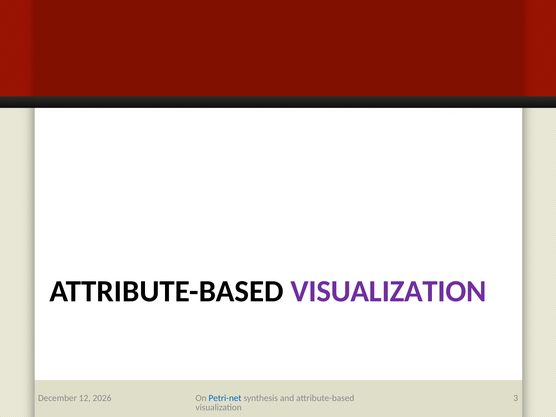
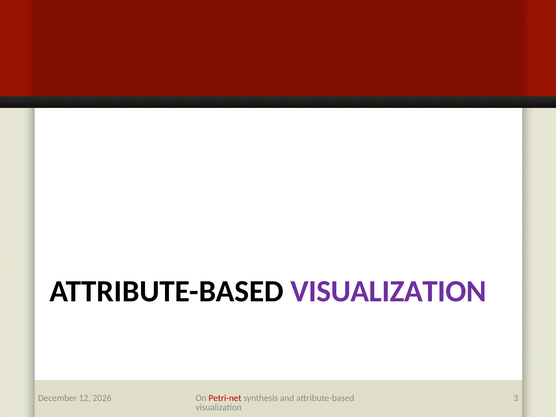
Petri-net colour: blue -> red (225, 398)
